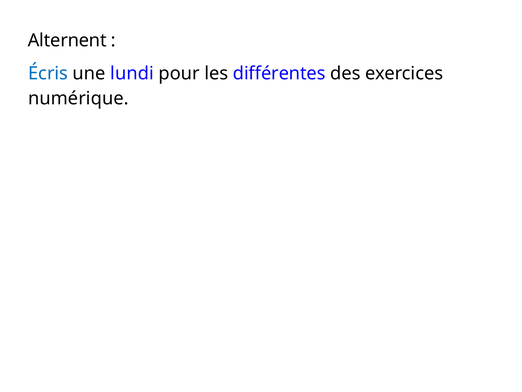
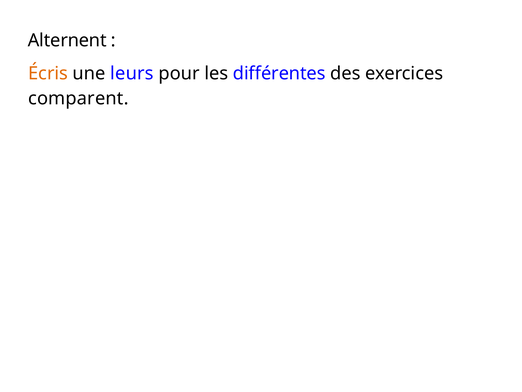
Écris colour: blue -> orange (48, 73)
lundi: lundi -> leurs (132, 73)
numérique: numérique -> comparent (78, 98)
